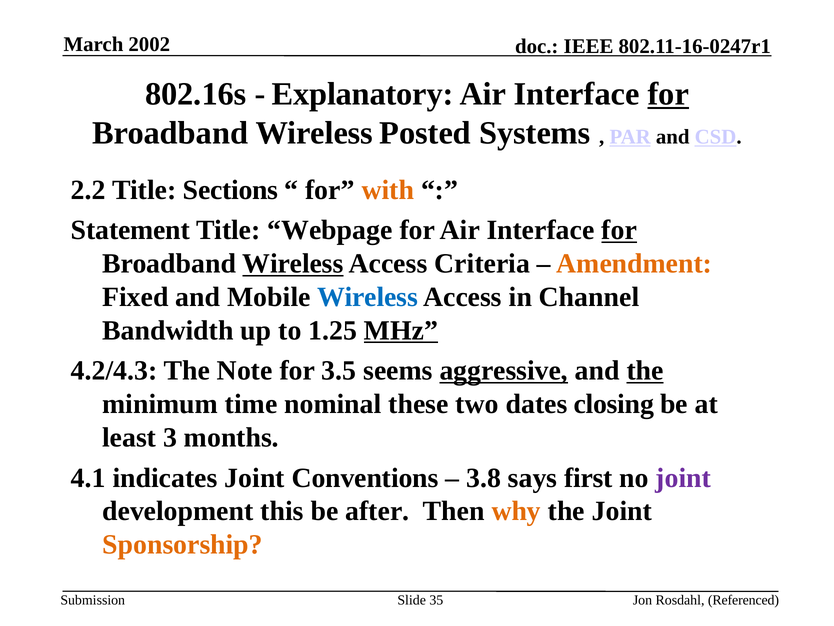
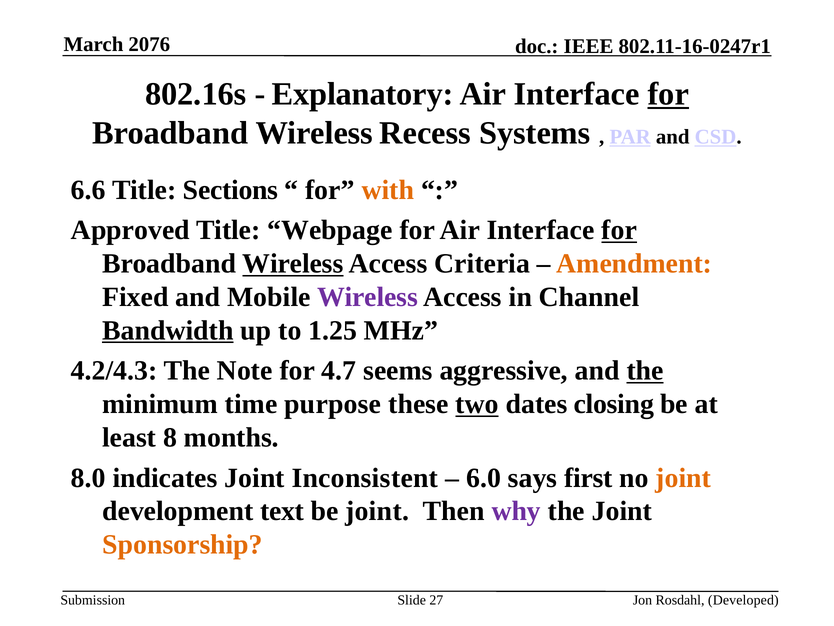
2002: 2002 -> 2076 (149, 44)
Posted: Posted -> Recess (425, 133)
2.2: 2.2 -> 6.6 (88, 190)
Statement: Statement -> Approved (130, 230)
Wireless colour: blue -> purple (367, 297)
Bandwidth underline: none -> present (168, 330)
MHz underline: present -> none (401, 330)
3.5: 3.5 -> 4.7 (339, 370)
aggressive underline: present -> none (504, 370)
nominal: nominal -> purpose (333, 404)
two underline: none -> present (477, 404)
3: 3 -> 8 (170, 437)
4.1: 4.1 -> 8.0 (88, 478)
Conventions: Conventions -> Inconsistent (365, 478)
3.8: 3.8 -> 6.0 (484, 478)
joint colour: purple -> orange (683, 478)
this: this -> text (282, 511)
be after: after -> joint (377, 511)
why colour: orange -> purple (516, 511)
35: 35 -> 27 (436, 600)
Referenced: Referenced -> Developed (743, 600)
